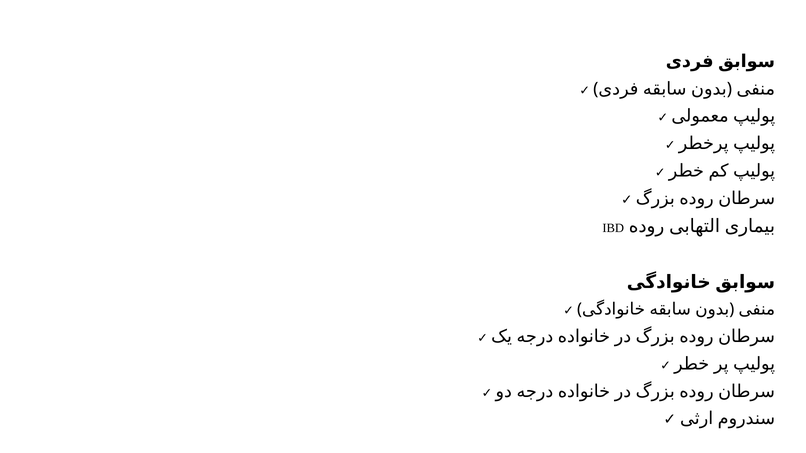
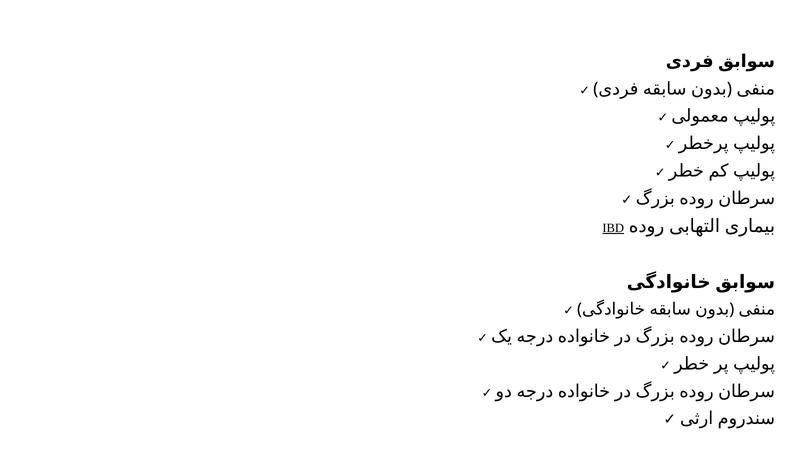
IBD underline: none -> present (613, 228)
